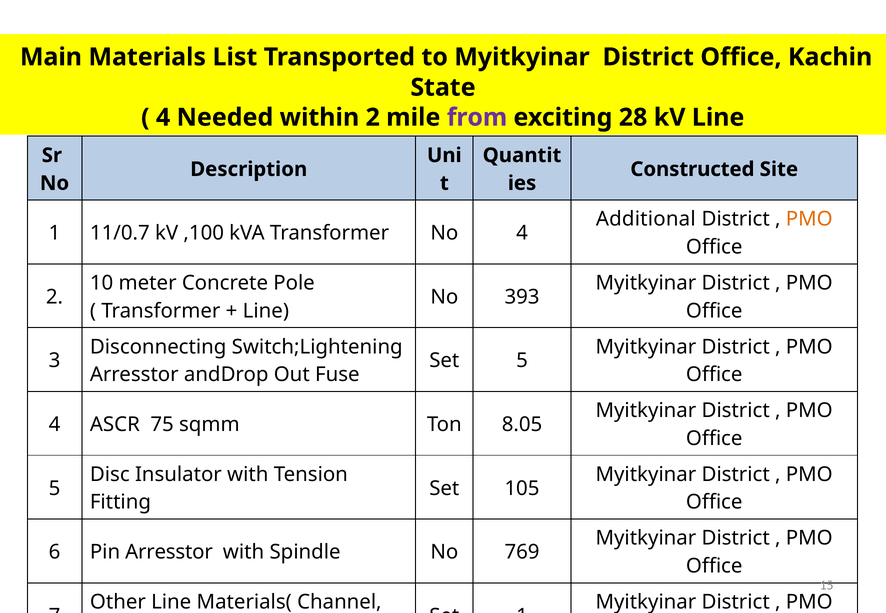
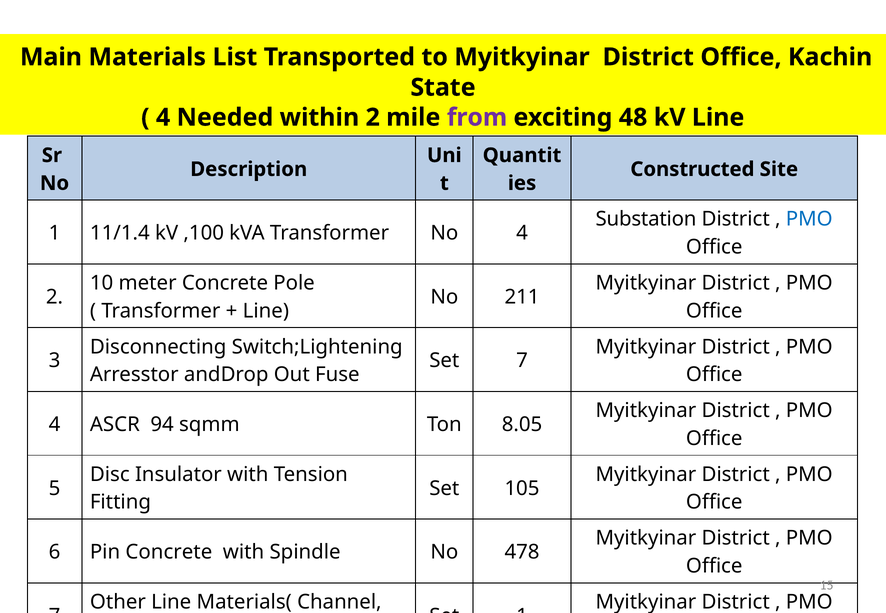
28: 28 -> 48 (633, 117)
Additional: Additional -> Substation (646, 219)
PMO colour: orange -> blue (809, 219)
11/0.7: 11/0.7 -> 11/1.4 (120, 233)
393: 393 -> 211 (522, 297)
Set 5: 5 -> 7 (522, 361)
75: 75 -> 94 (162, 425)
Pin Arresstor: Arresstor -> Concrete (169, 552)
769: 769 -> 478 (522, 552)
